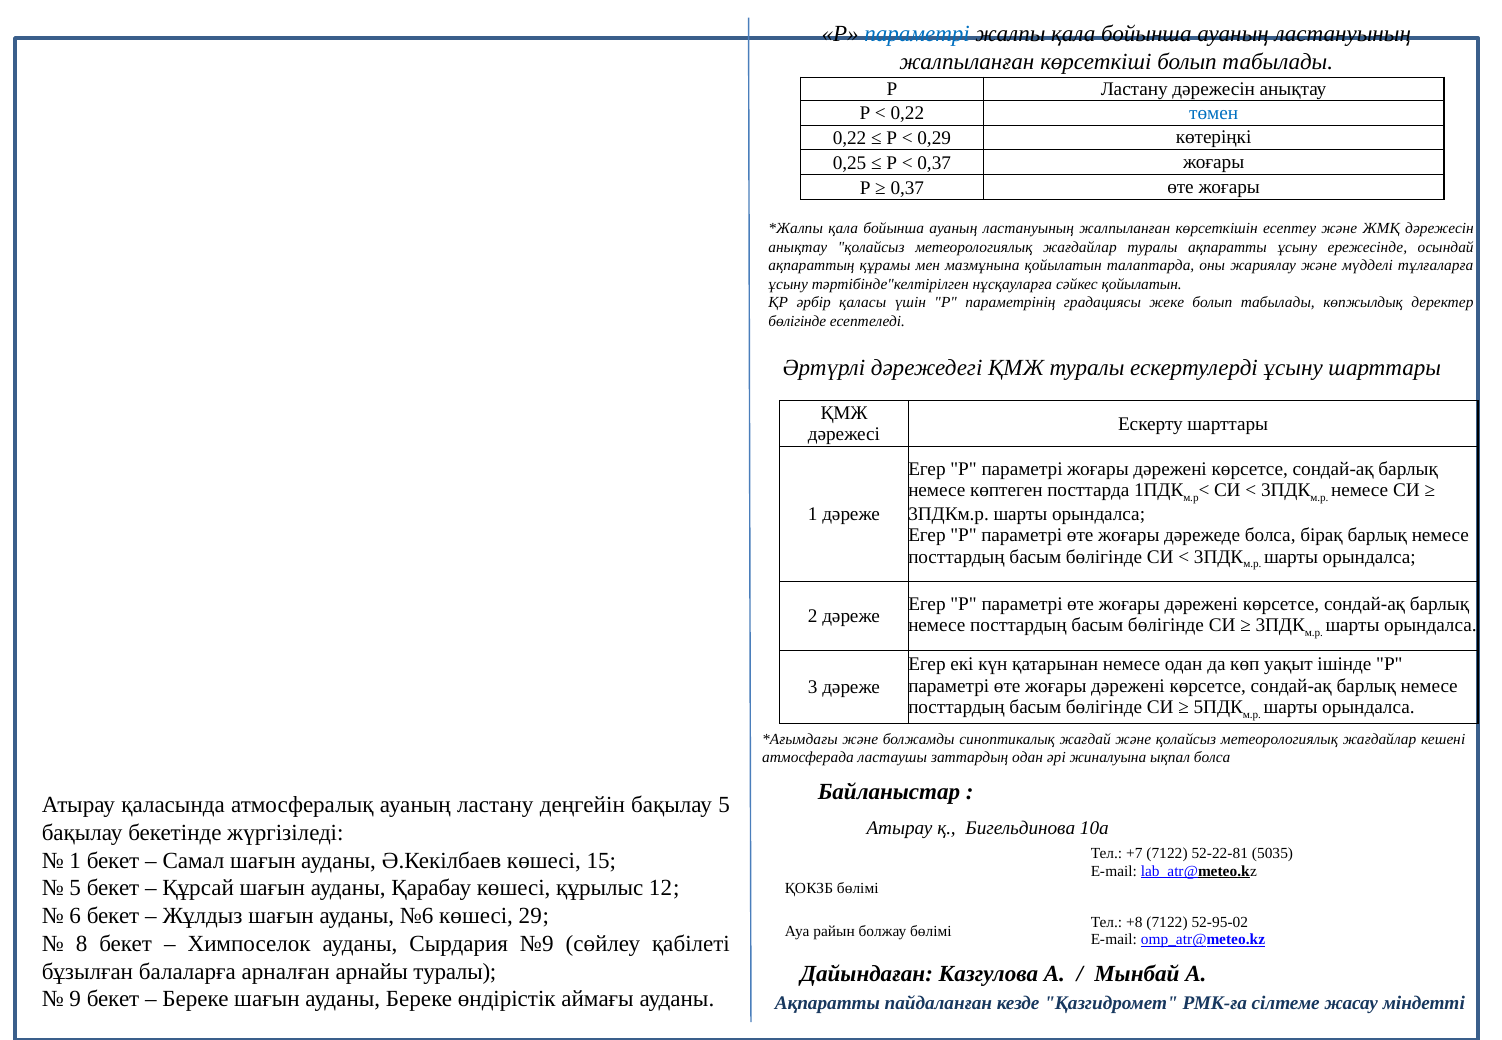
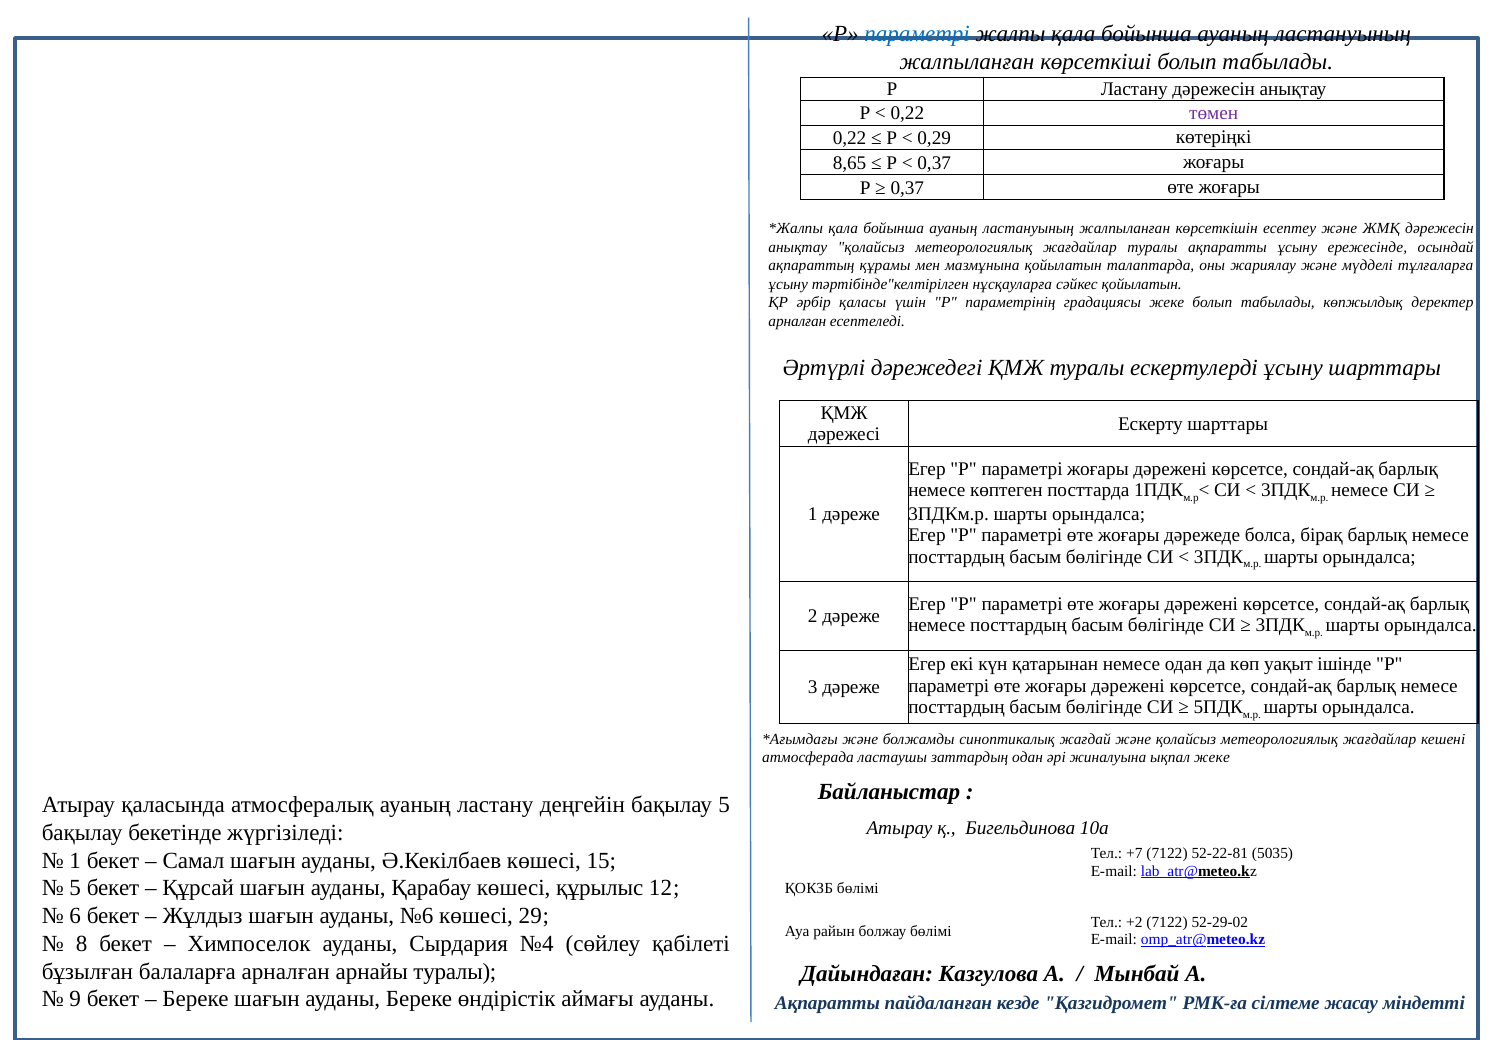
төмен colour: blue -> purple (1214, 113)
0,25: 0,25 -> 8,65 (850, 163)
бөлігінде: бөлігінде -> арналған (797, 321)
ықпал болса: болса -> жеке (1212, 758)
+8: +8 -> +2 (1134, 922)
52-95-02: 52-95-02 -> 52-29-02 (1220, 922)
№9: №9 -> №4 (537, 944)
